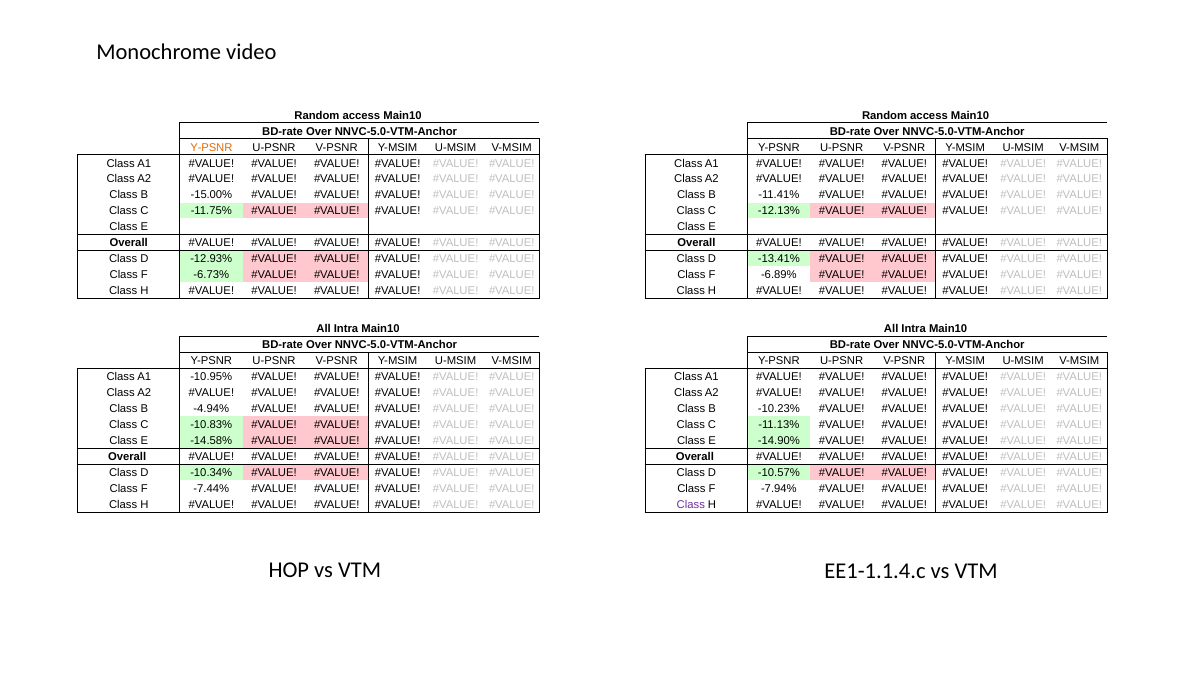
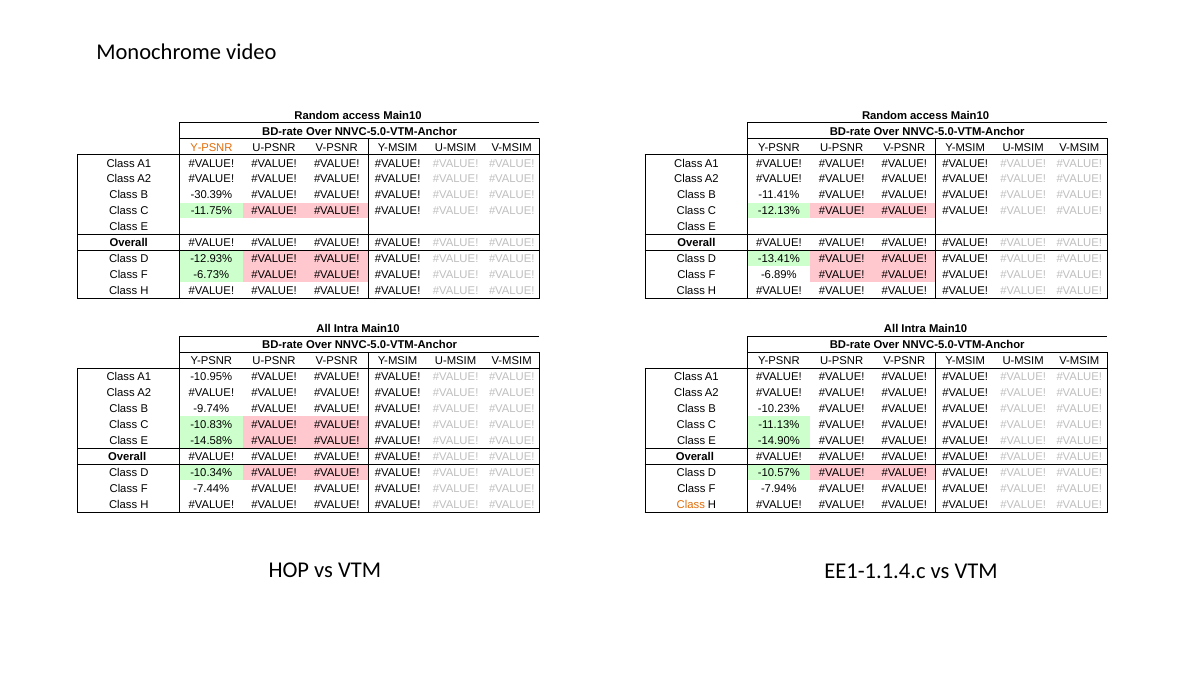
-15.00%: -15.00% -> -30.39% (211, 195)
-4.94%: -4.94% -> -9.74% (211, 409)
Class colour: purple -> orange (691, 505)
